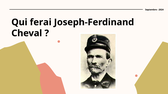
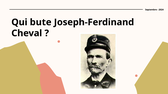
ferai: ferai -> bute (41, 22)
